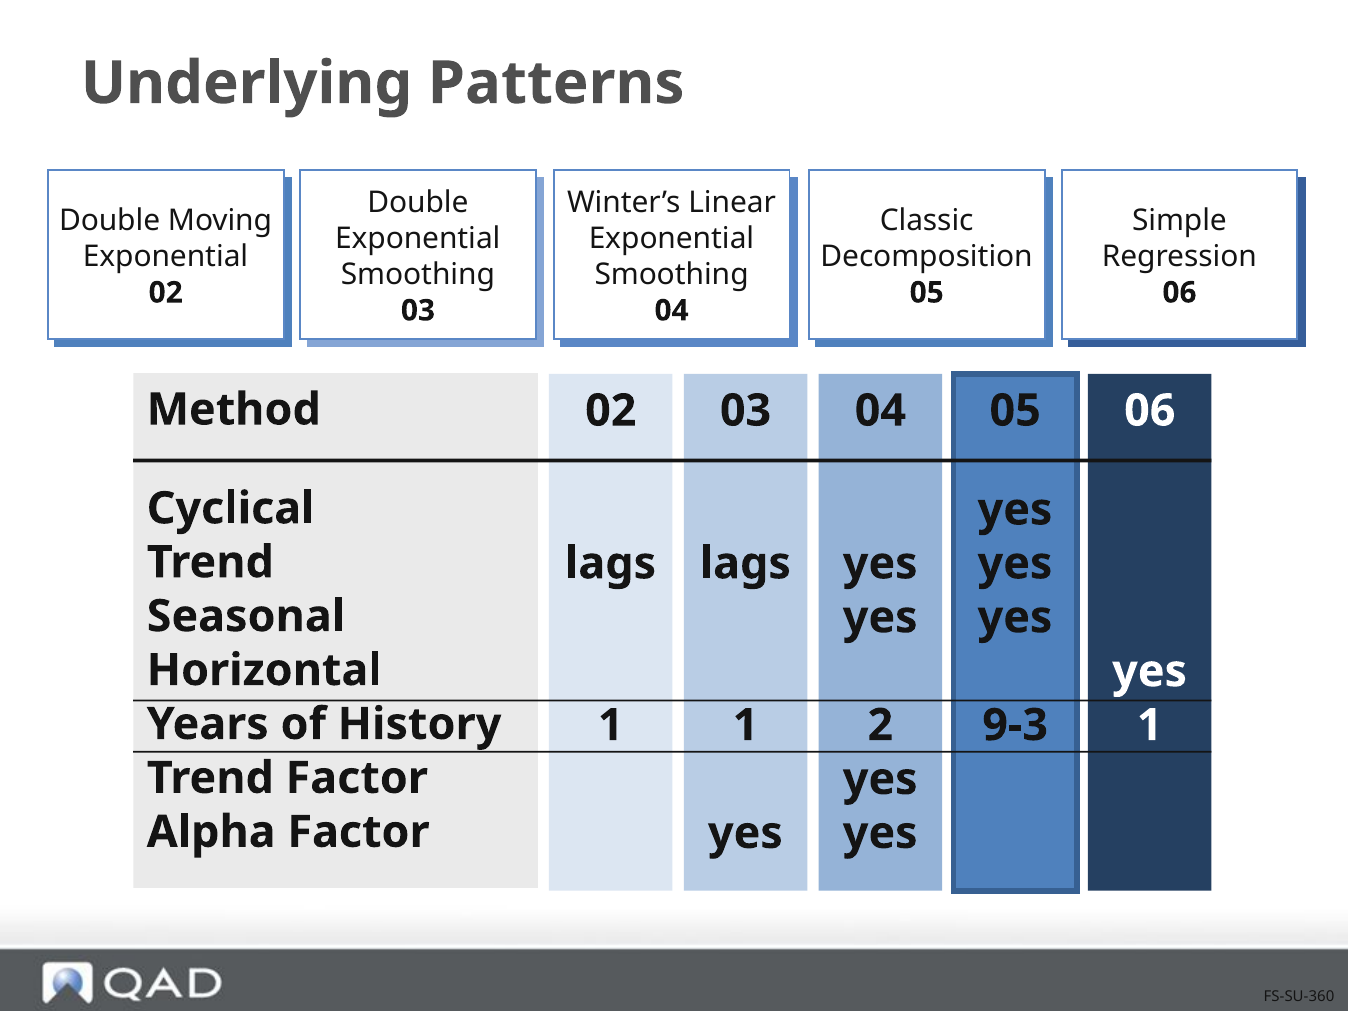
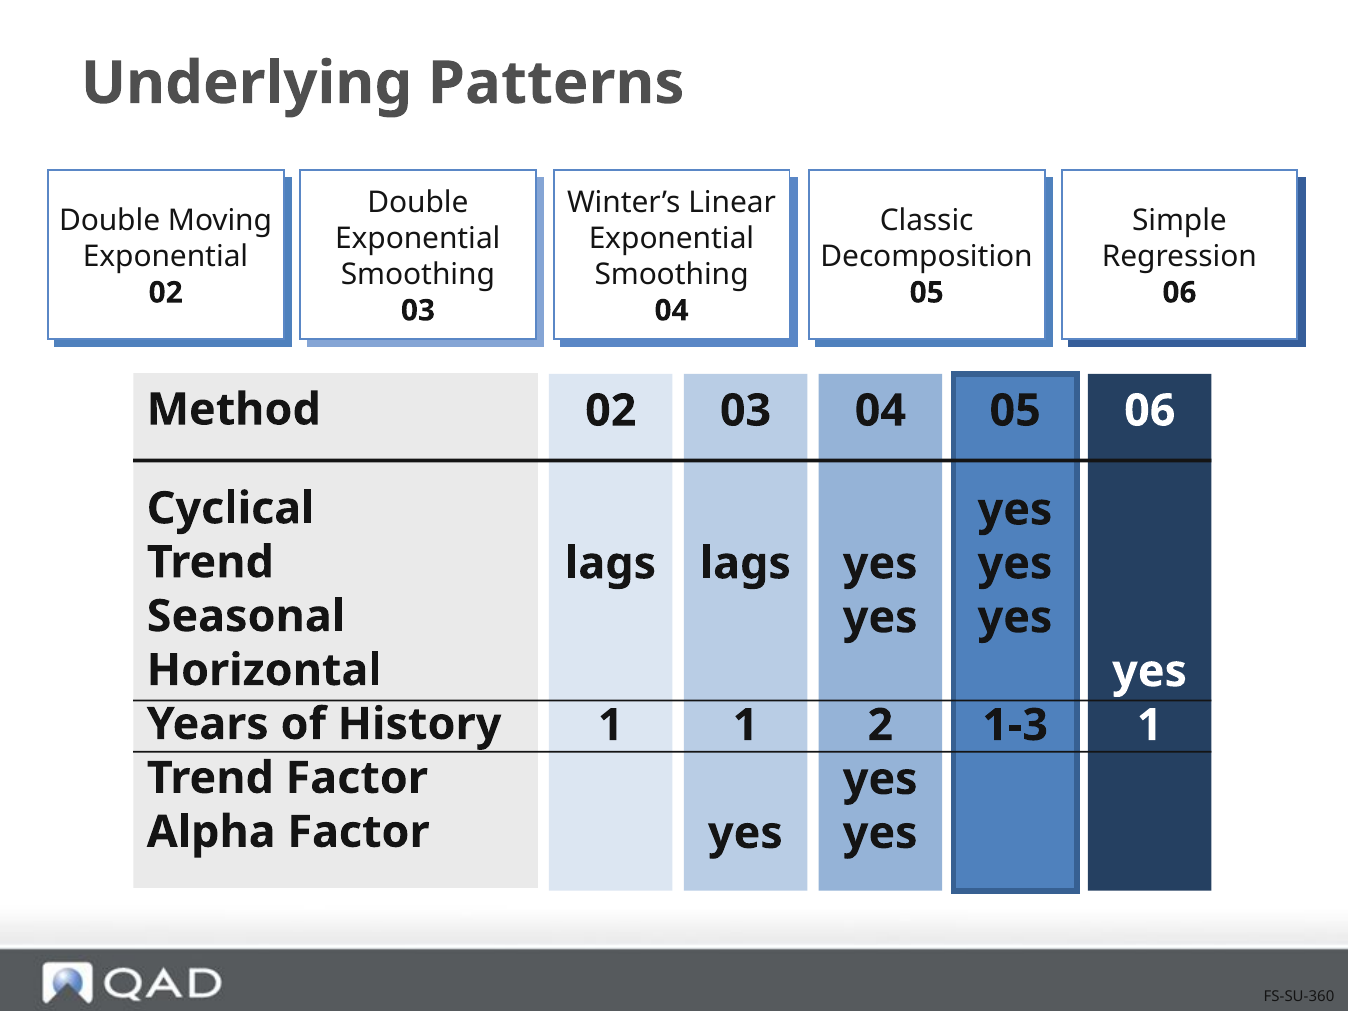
9-3: 9-3 -> 1-3 (1015, 725)
